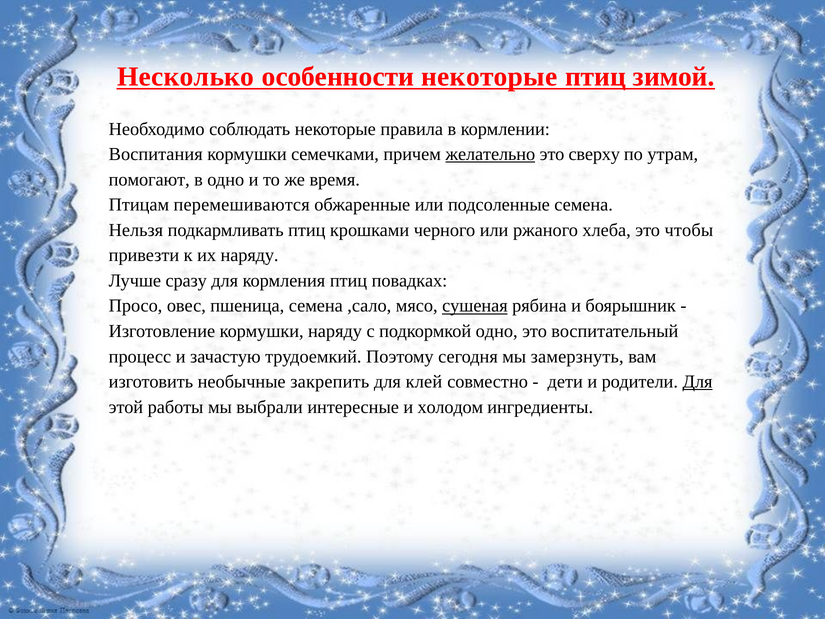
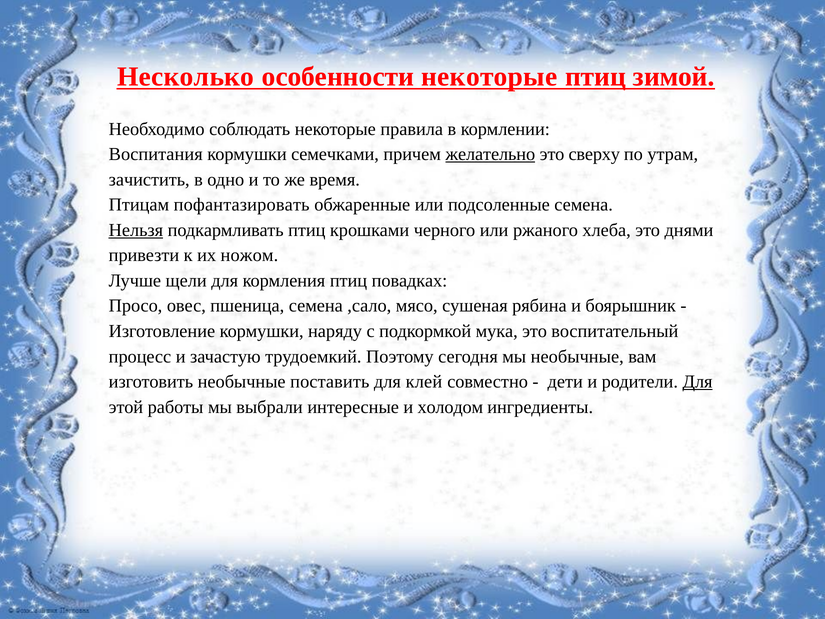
помогают: помогают -> зачистить (149, 179)
перемешиваются: перемешиваются -> пофантазировать (242, 205)
Нельзя underline: none -> present (136, 230)
чтобы: чтобы -> днями (689, 230)
их наряду: наряду -> ножом (249, 255)
сразу: сразу -> щели (186, 281)
сушеная underline: present -> none (475, 306)
подкормкой одно: одно -> мука (497, 331)
мы замерзнуть: замерзнуть -> необычные (577, 356)
закрепить: закрепить -> поставить (330, 382)
